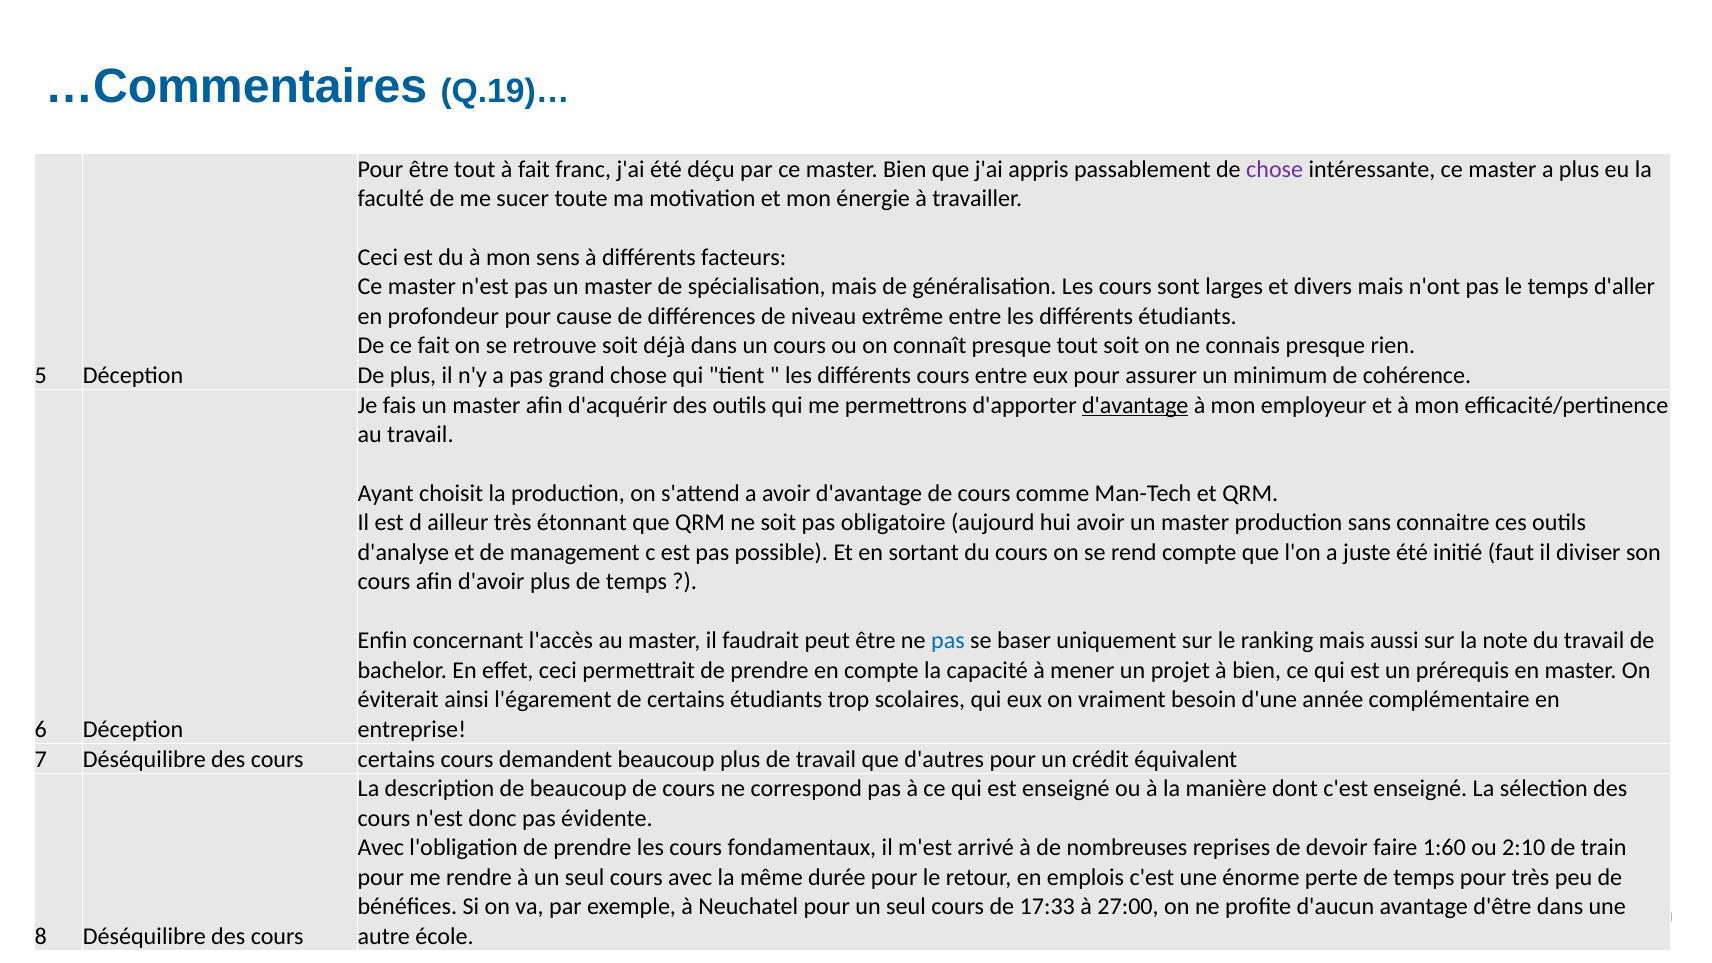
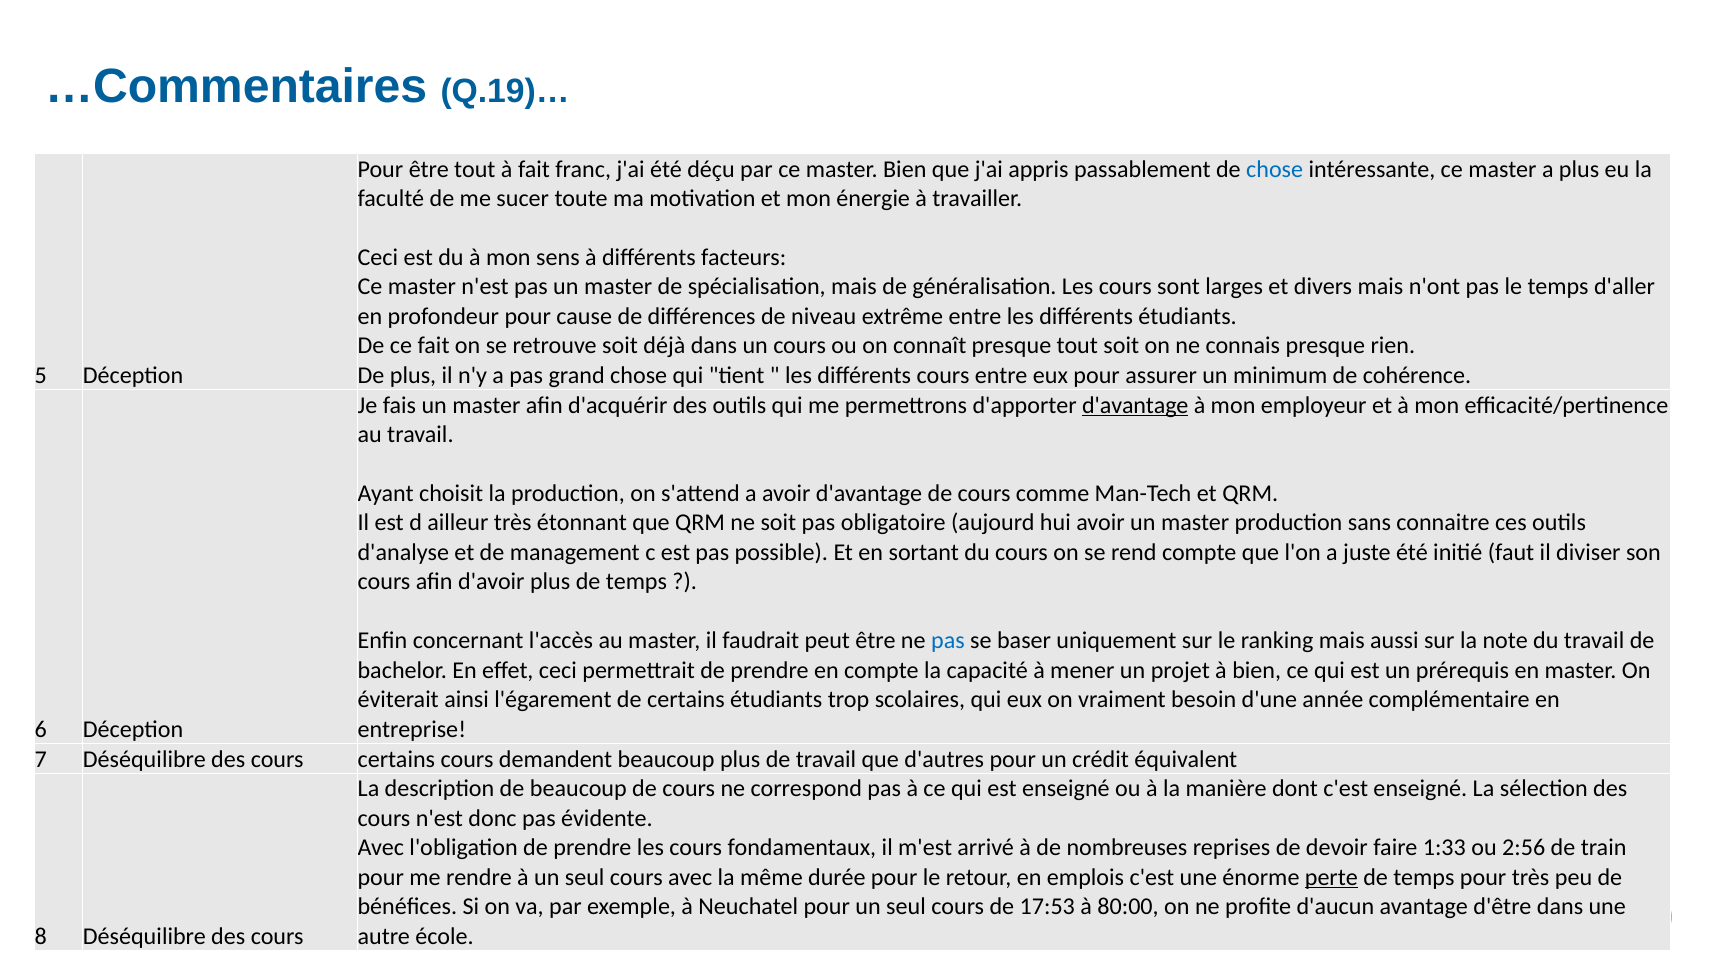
chose colour: purple -> blue (1275, 169)
1:60: 1:60 -> 1:33 (1444, 848)
2:10: 2:10 -> 2:56 (1524, 848)
perte underline: none -> present (1331, 877)
17:33: 17:33 -> 17:53 (1047, 907)
27:00: 27:00 -> 80:00 (1128, 907)
